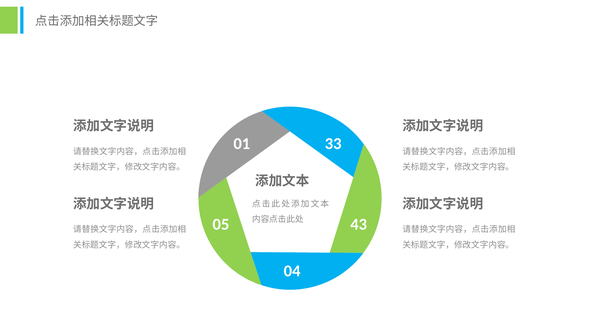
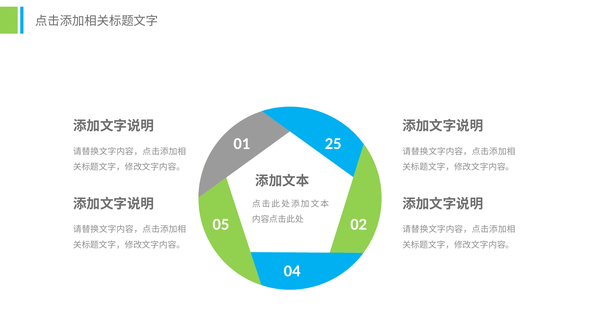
33: 33 -> 25 (333, 144)
43: 43 -> 02 (359, 225)
